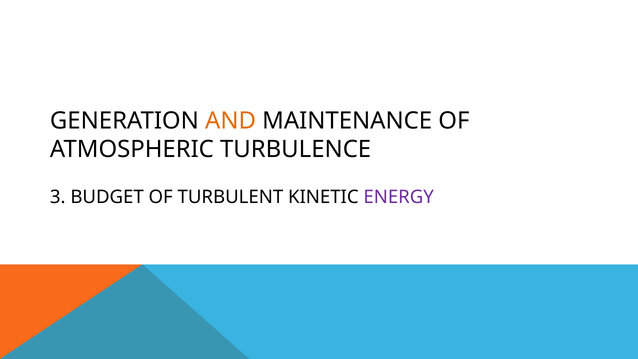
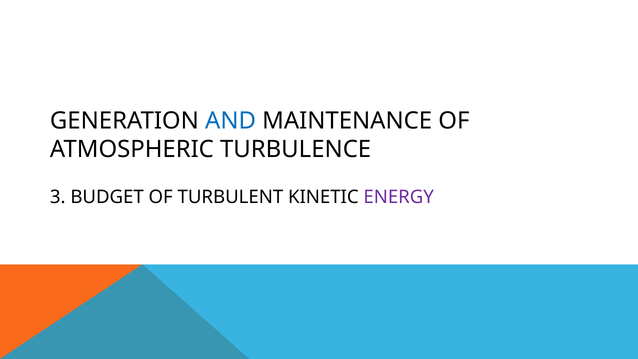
AND colour: orange -> blue (231, 121)
